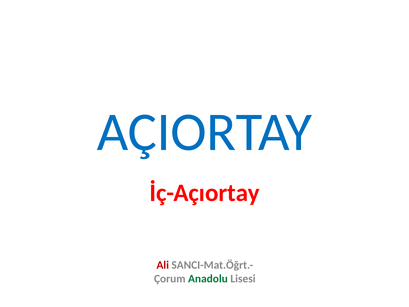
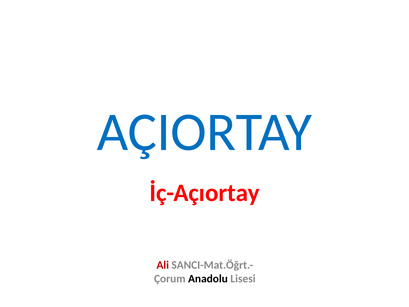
Anadolu colour: green -> black (208, 279)
